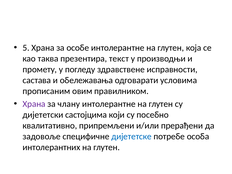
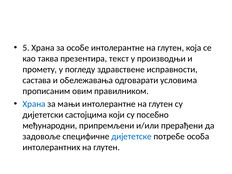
Храна colour: purple -> blue (34, 104)
члану: члану -> мањи (69, 104)
квалитативно: квалитативно -> међународни (50, 126)
